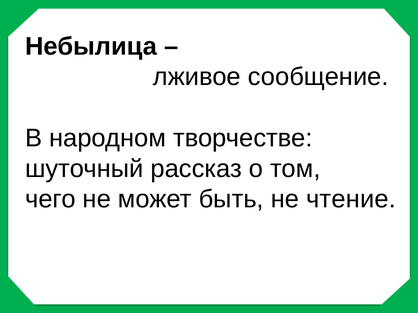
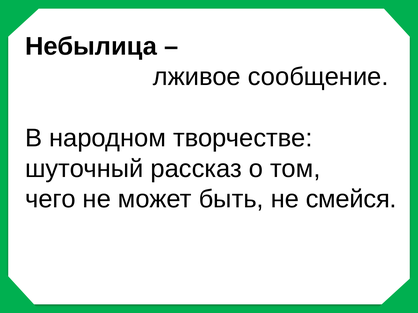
чтение: чтение -> смейся (351, 200)
